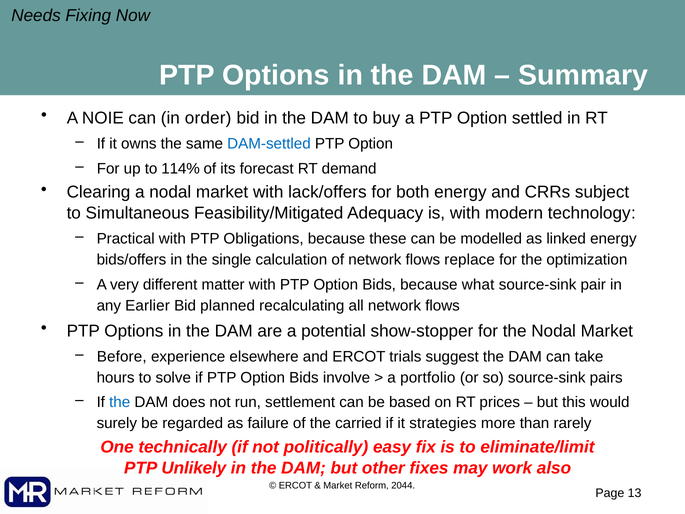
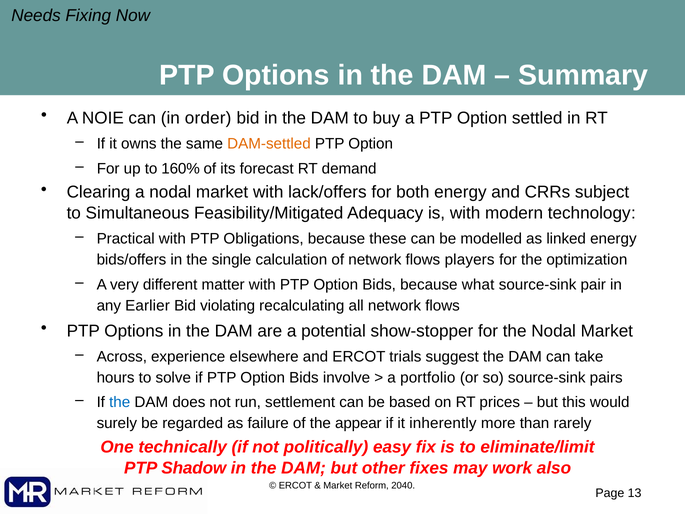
DAM-settled colour: blue -> orange (269, 144)
114%: 114% -> 160% (181, 168)
replace: replace -> players (470, 260)
planned: planned -> violating (228, 305)
Before: Before -> Across (122, 357)
carried: carried -> appear (358, 423)
strategies: strategies -> inherently (443, 423)
Unlikely: Unlikely -> Shadow (194, 468)
2044: 2044 -> 2040 (403, 485)
